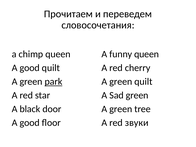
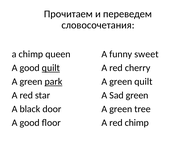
funny queen: queen -> sweet (146, 54)
quilt underline: none -> present (51, 68)
red звуки: звуки -> chimp (137, 123)
